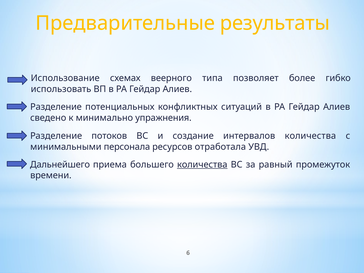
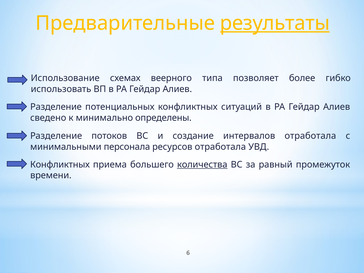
результаты underline: none -> present (275, 23)
упражнения: упражнения -> определены (163, 118)
интервалов количества: количества -> отработала (310, 136)
Дальнейшего: Дальнейшего -> Конфликтных (60, 165)
